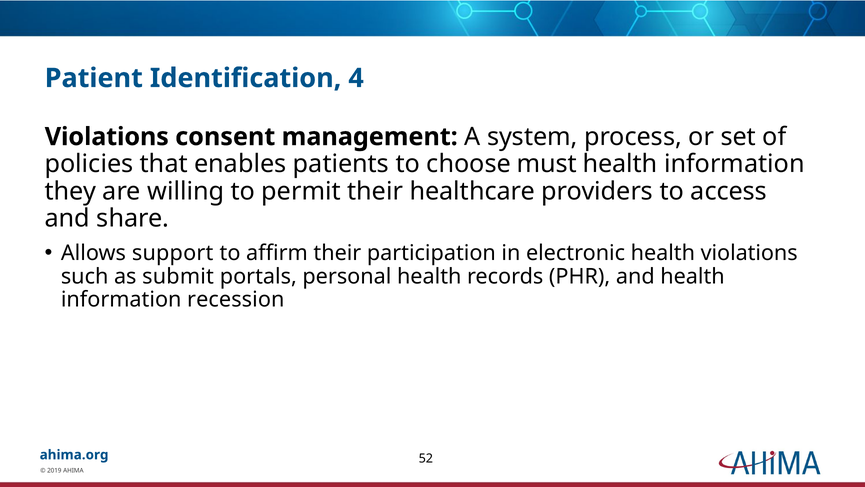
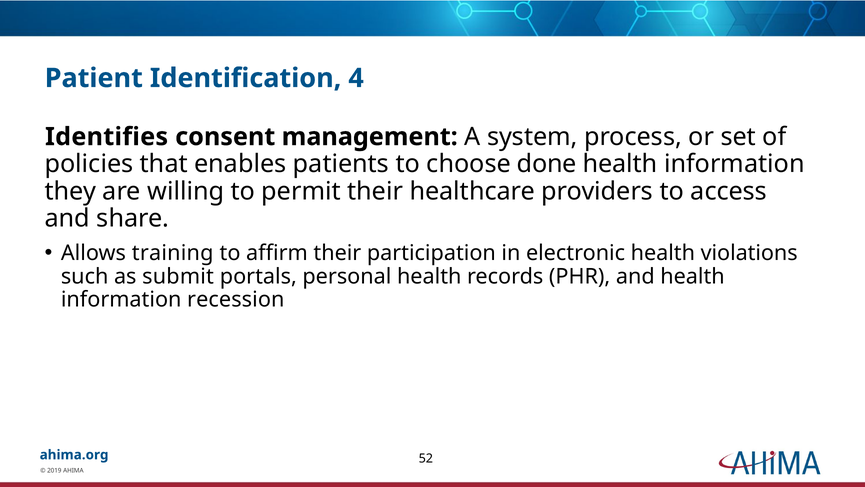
Violations: Violations -> Identifies (107, 137)
must: must -> done (547, 164)
support: support -> training (173, 253)
